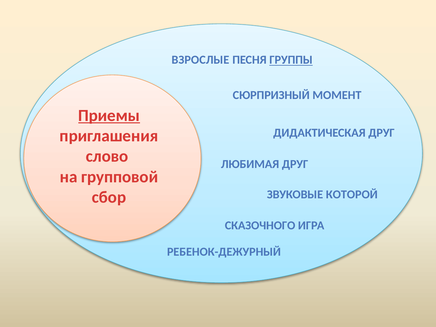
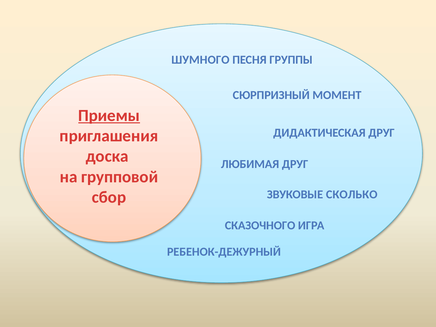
ВЗРОСЛЫЕ: ВЗРОСЛЫЕ -> ШУМНОГО (200, 60)
ГРУППЫ underline: present -> none (291, 60)
слово: слово -> доска (107, 156)
КОТОРОЙ: КОТОРОЙ -> СКОЛЬКО (352, 194)
